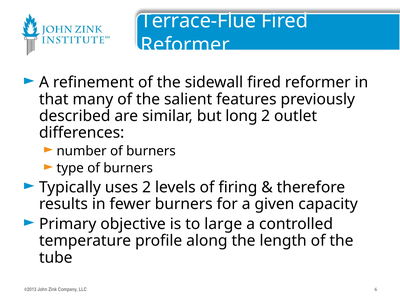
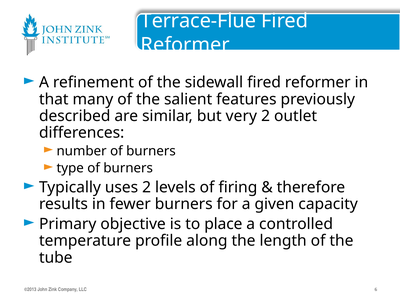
long: long -> very (241, 116)
large: large -> place (223, 224)
